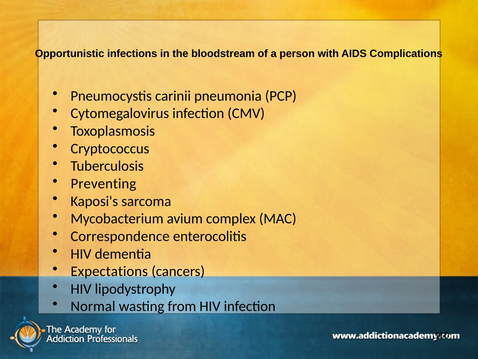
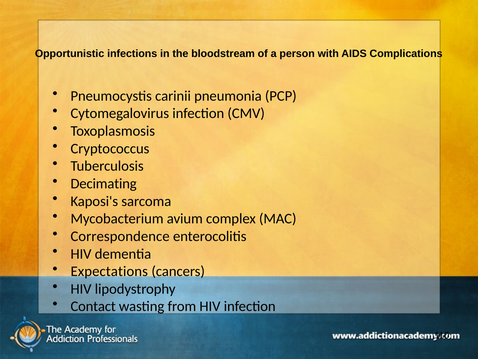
Preventing: Preventing -> Decimating (104, 183)
Normal: Normal -> Contact (93, 306)
